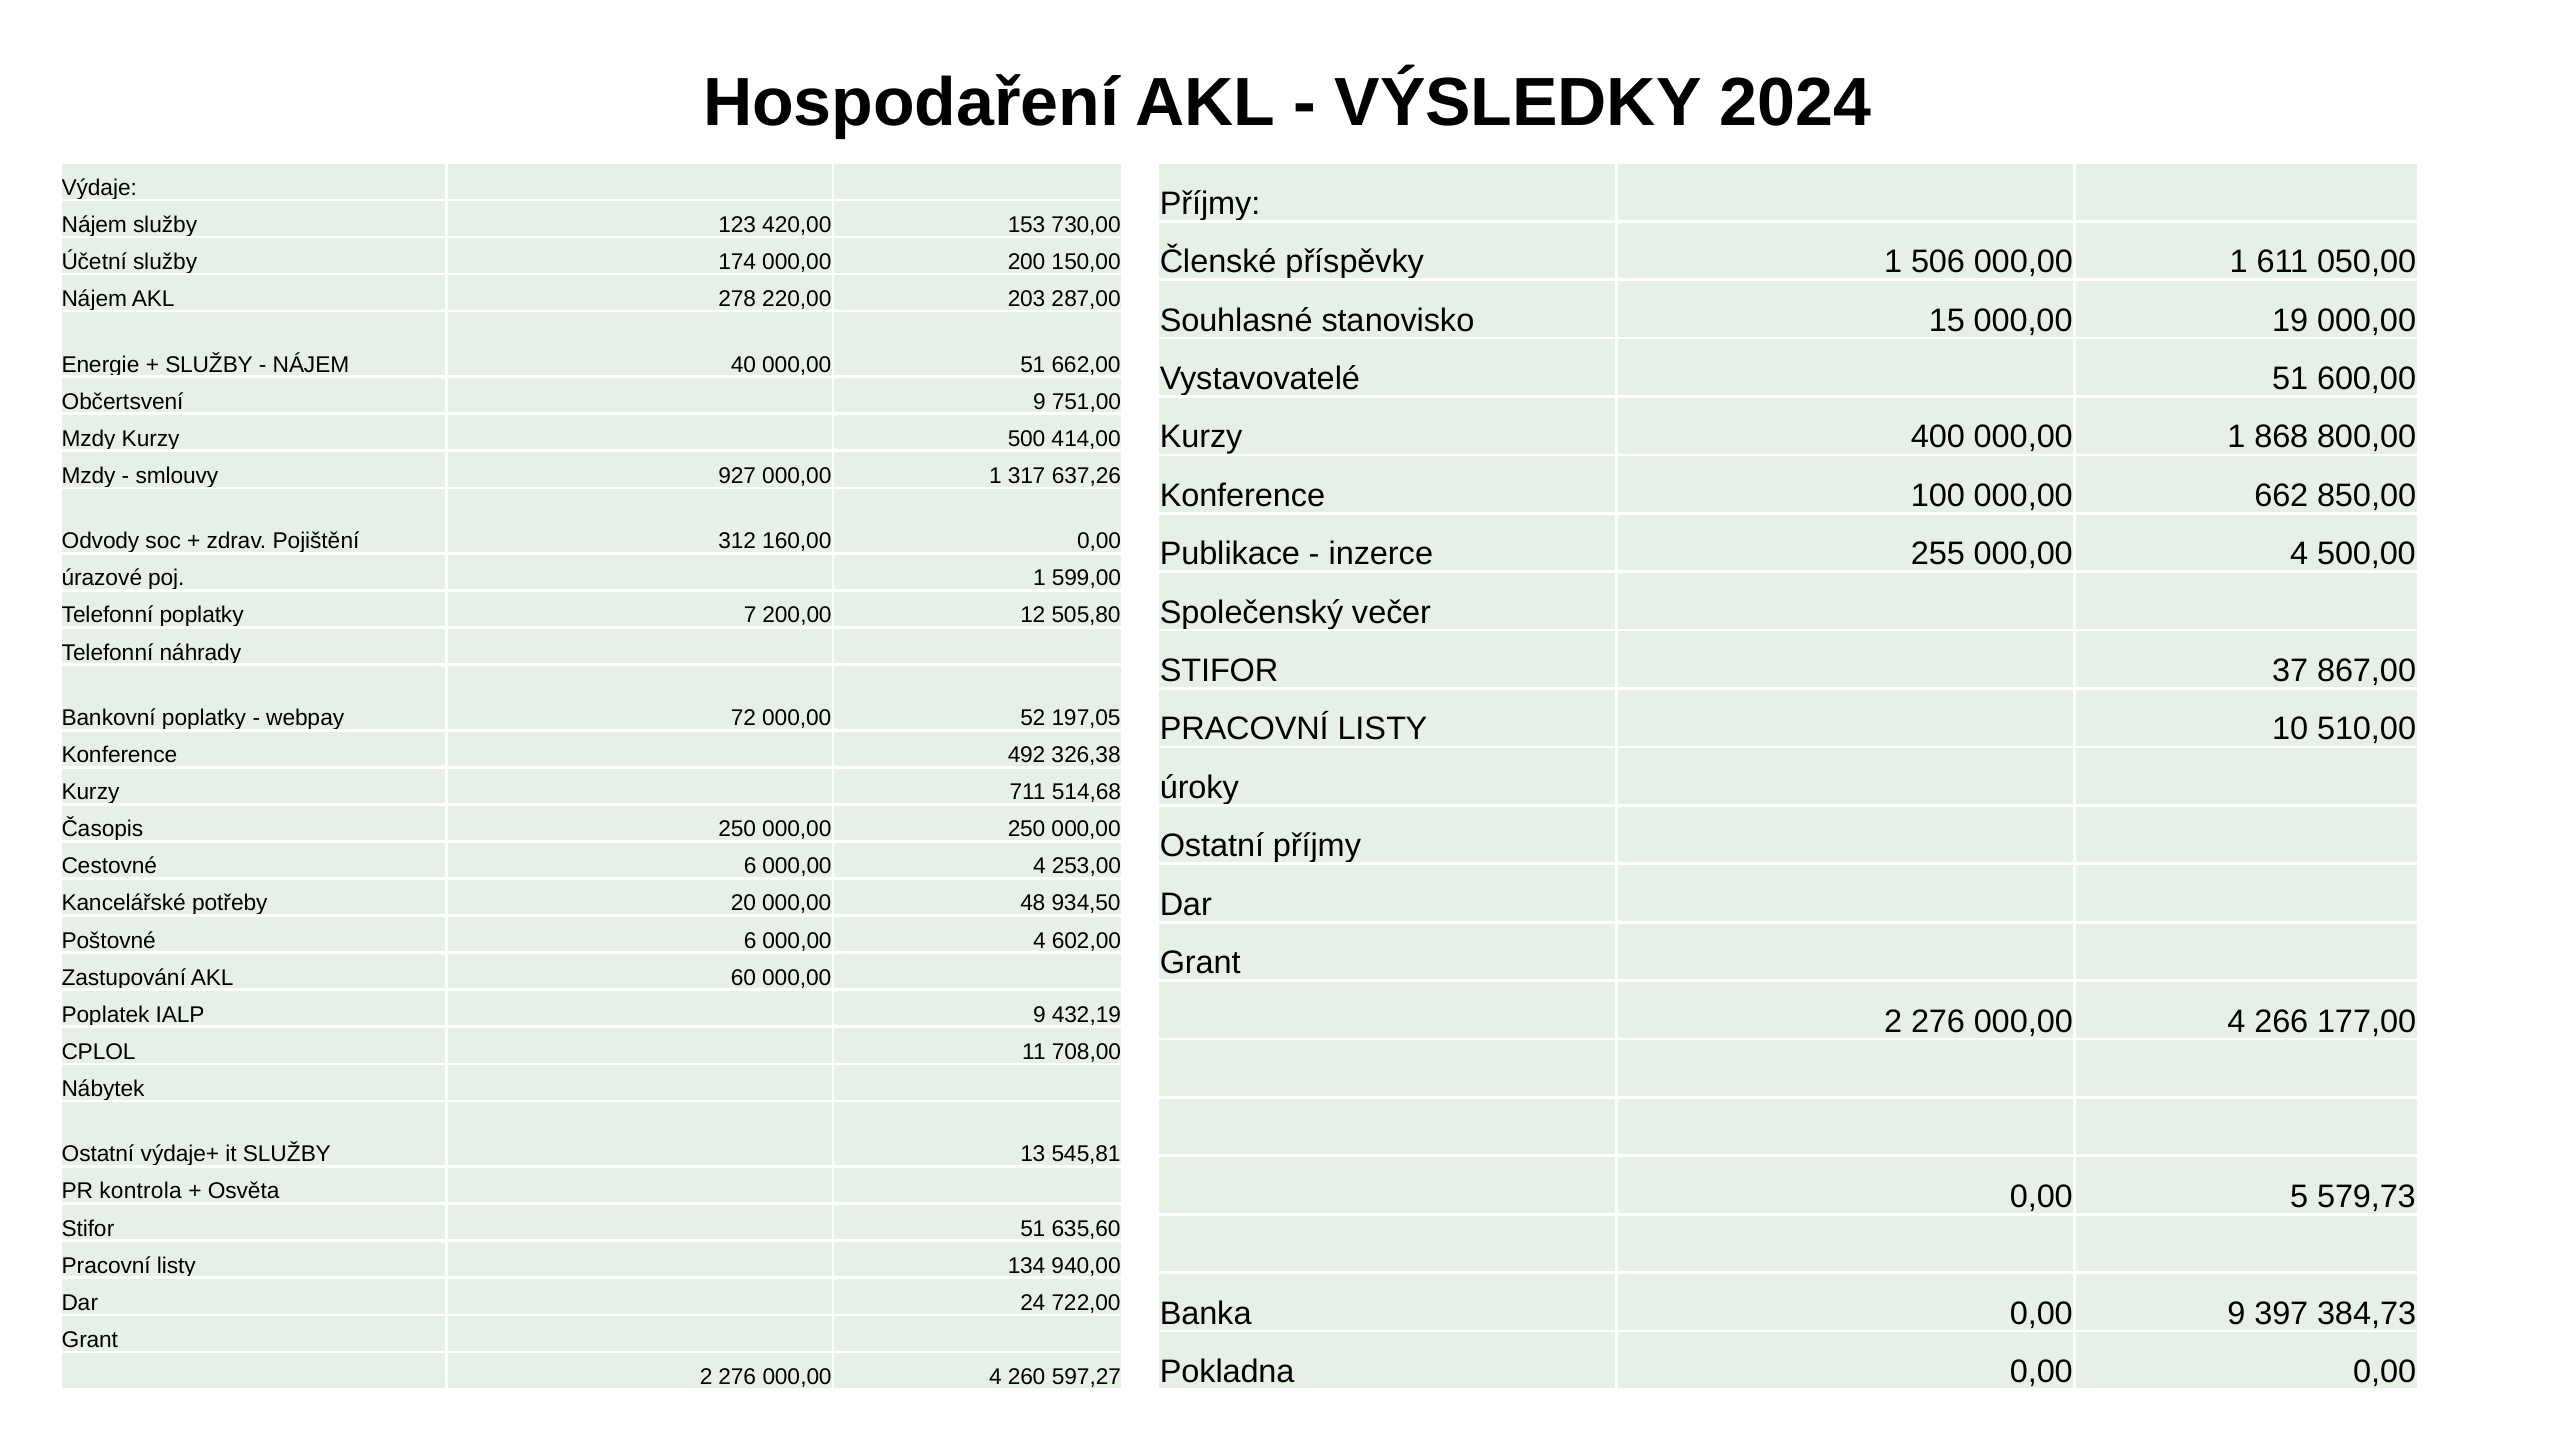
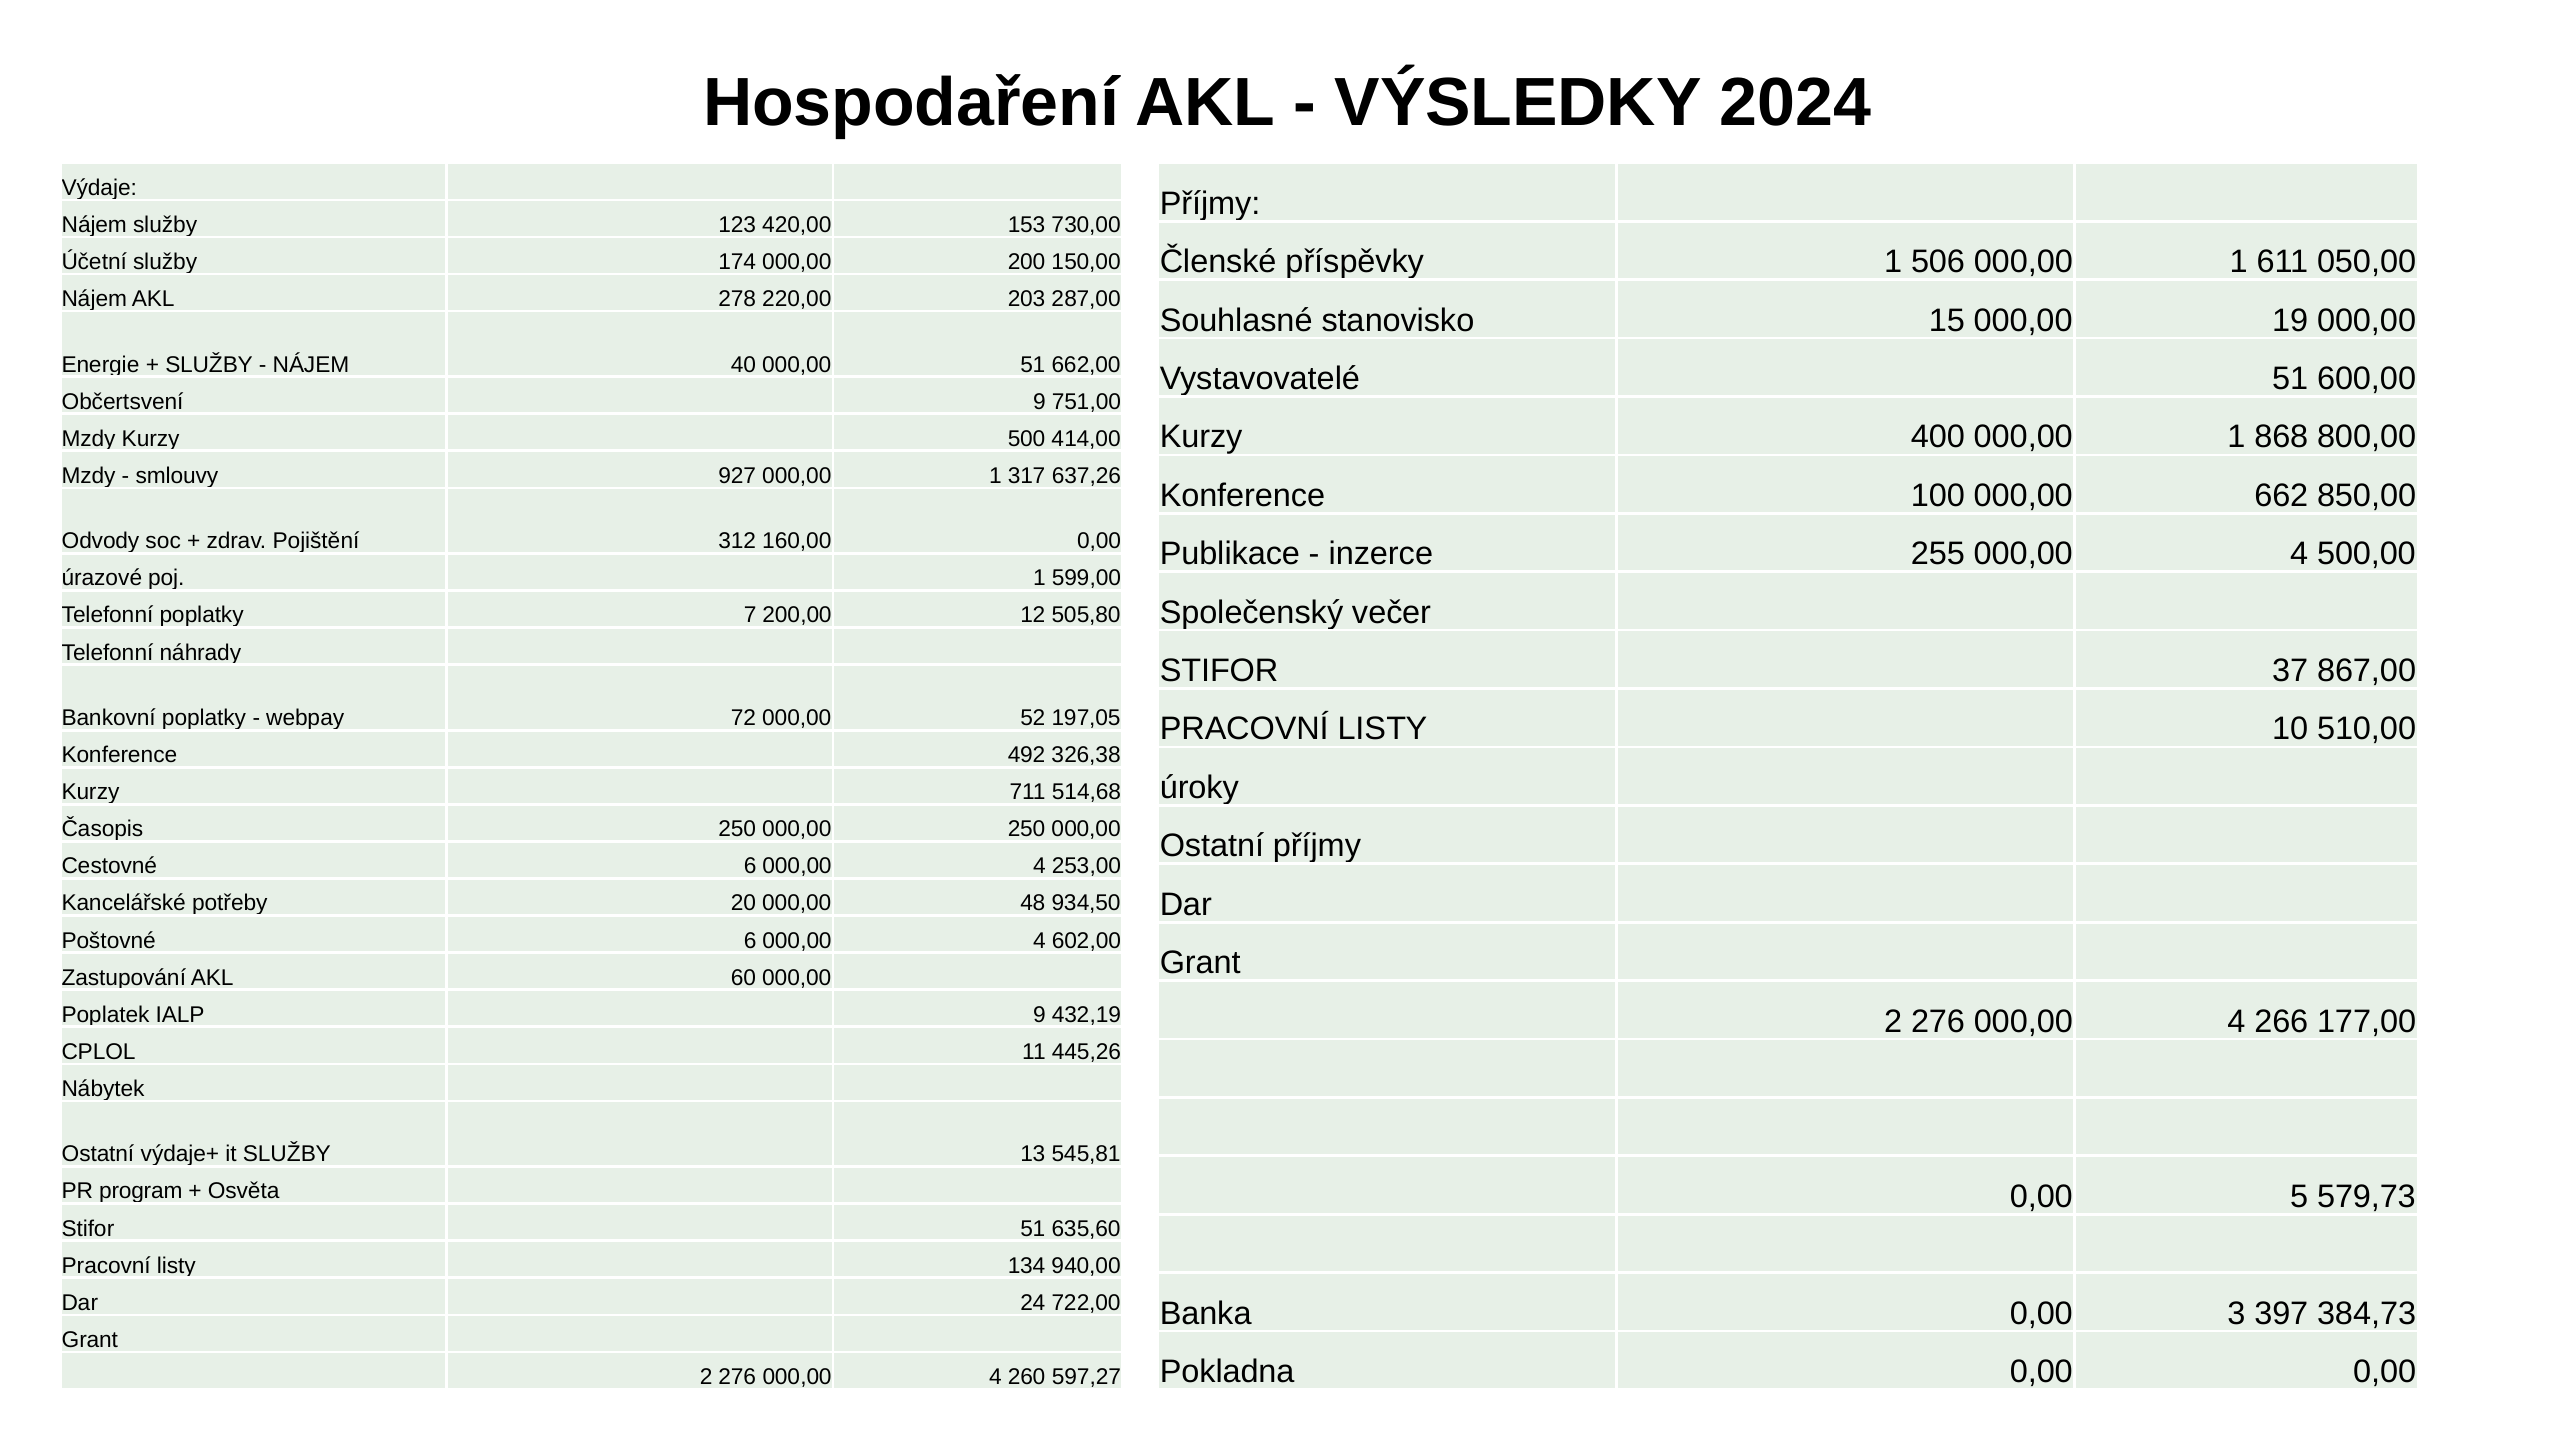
708,00: 708,00 -> 445,26 (1086, 1052)
kontrola: kontrola -> program (141, 1192)
0,00 9: 9 -> 3 (2236, 1313)
